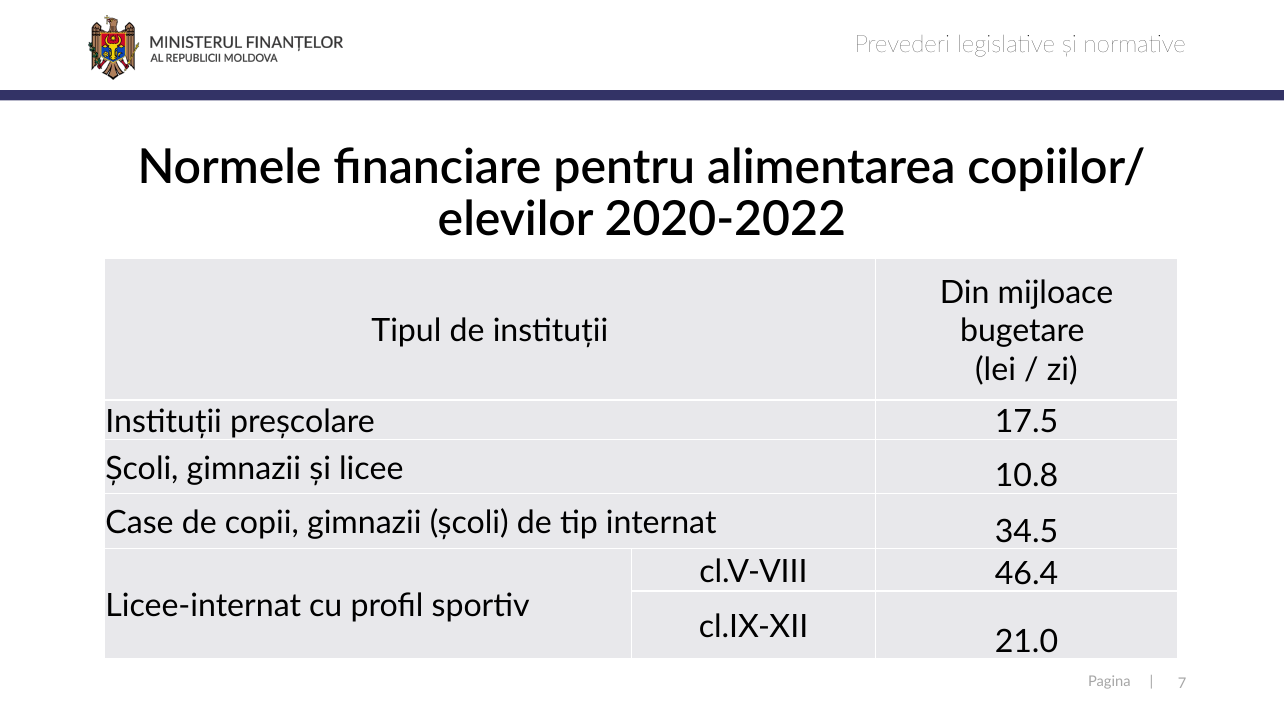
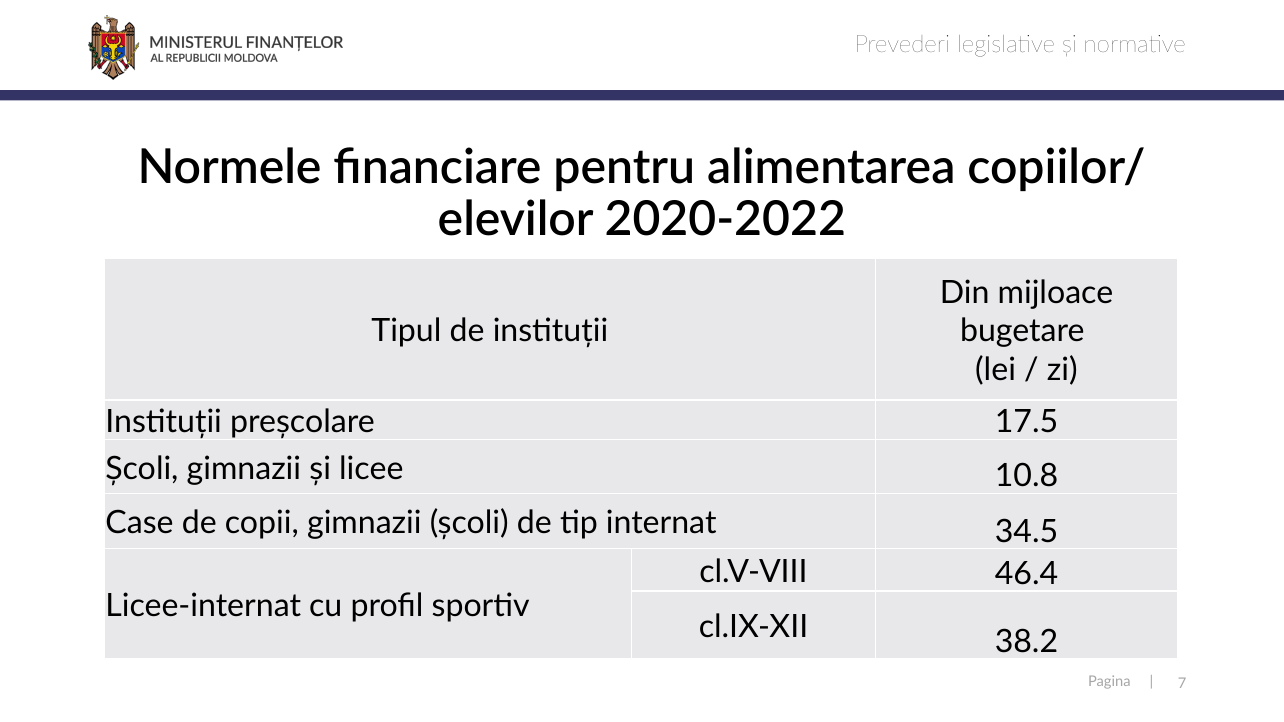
21.0: 21.0 -> 38.2 (1026, 642)
